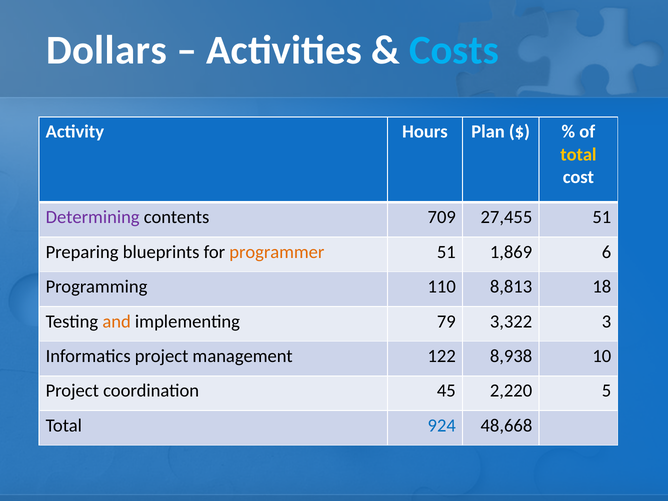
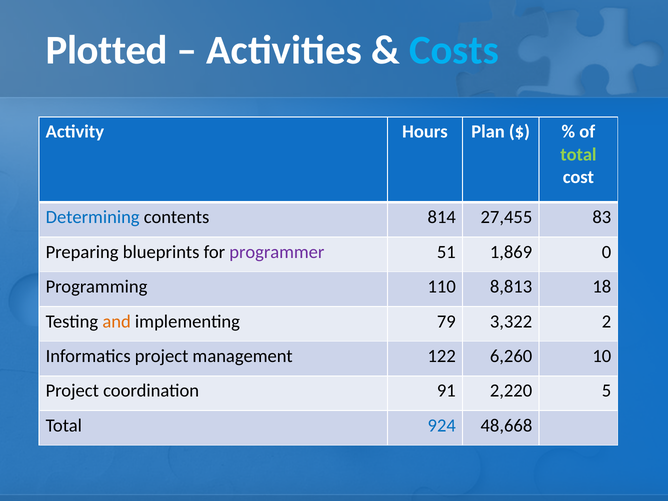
Dollars: Dollars -> Plotted (107, 50)
total colour: yellow -> light green (578, 155)
Determining colour: purple -> blue (93, 217)
709: 709 -> 814 (442, 217)
27,455 51: 51 -> 83 (602, 217)
programmer colour: orange -> purple (277, 252)
6: 6 -> 0 (607, 252)
3: 3 -> 2 (607, 321)
8,938: 8,938 -> 6,260 (511, 356)
45: 45 -> 91 (446, 391)
